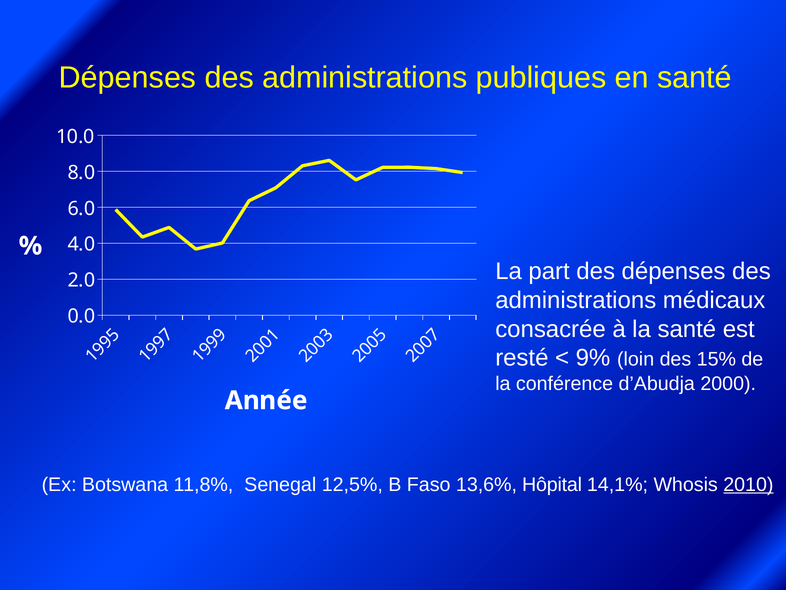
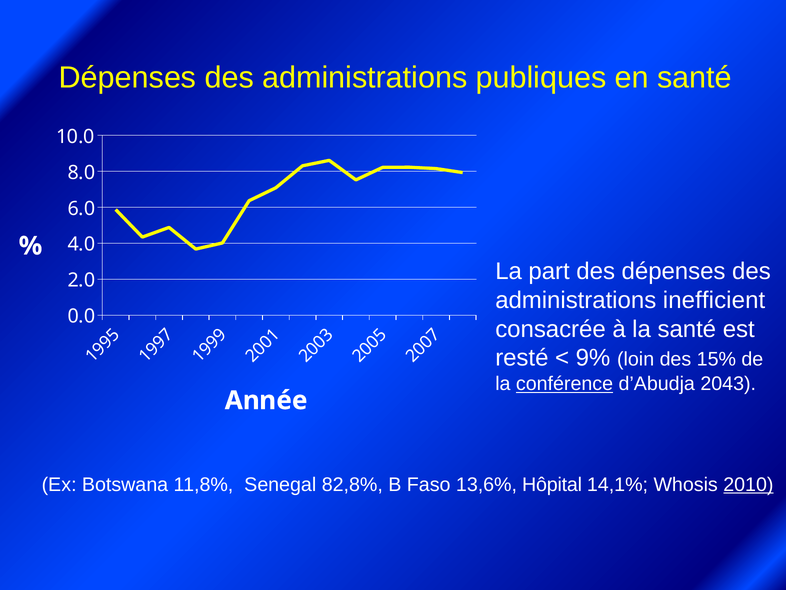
médicaux: médicaux -> inefficient (714, 300)
conférence underline: none -> present (565, 384)
2000: 2000 -> 2043 (728, 384)
12,5%: 12,5% -> 82,8% (352, 484)
